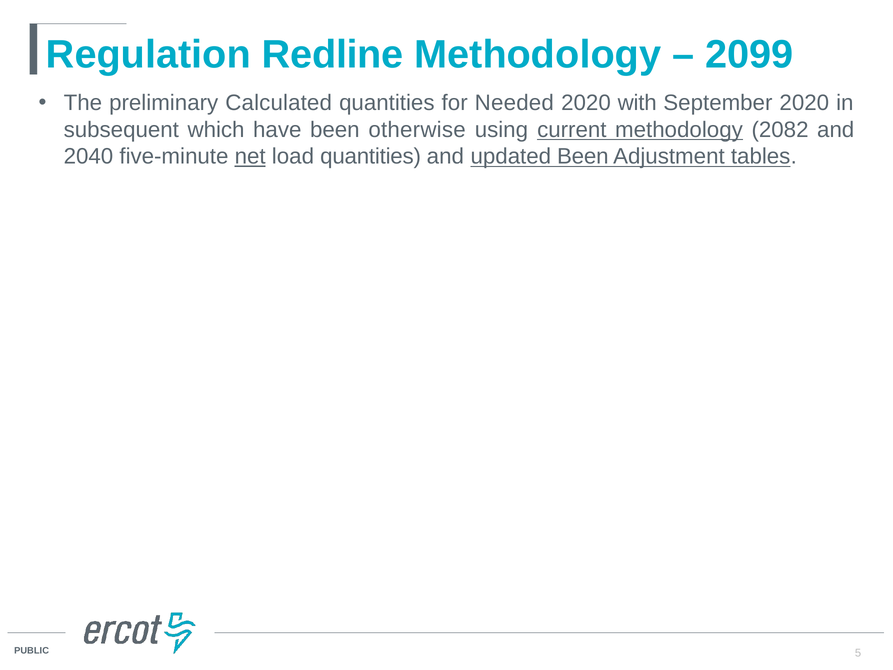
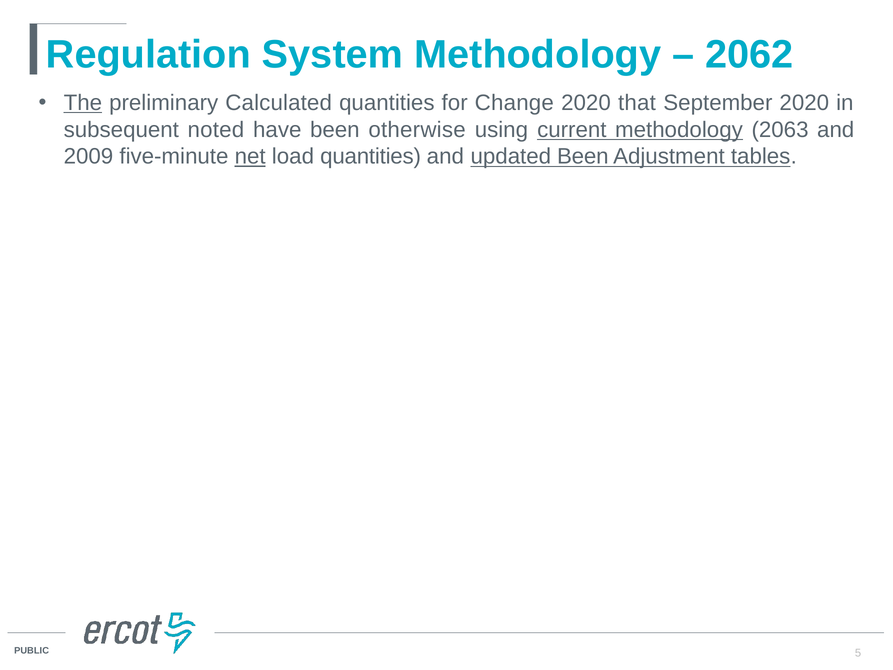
Redline: Redline -> System (333, 55)
2099: 2099 -> 2062 (749, 55)
The underline: none -> present (83, 103)
Needed: Needed -> Change (514, 103)
with: with -> that (637, 103)
which: which -> noted (216, 130)
2082: 2082 -> 2063 (780, 130)
2040: 2040 -> 2009 (88, 156)
